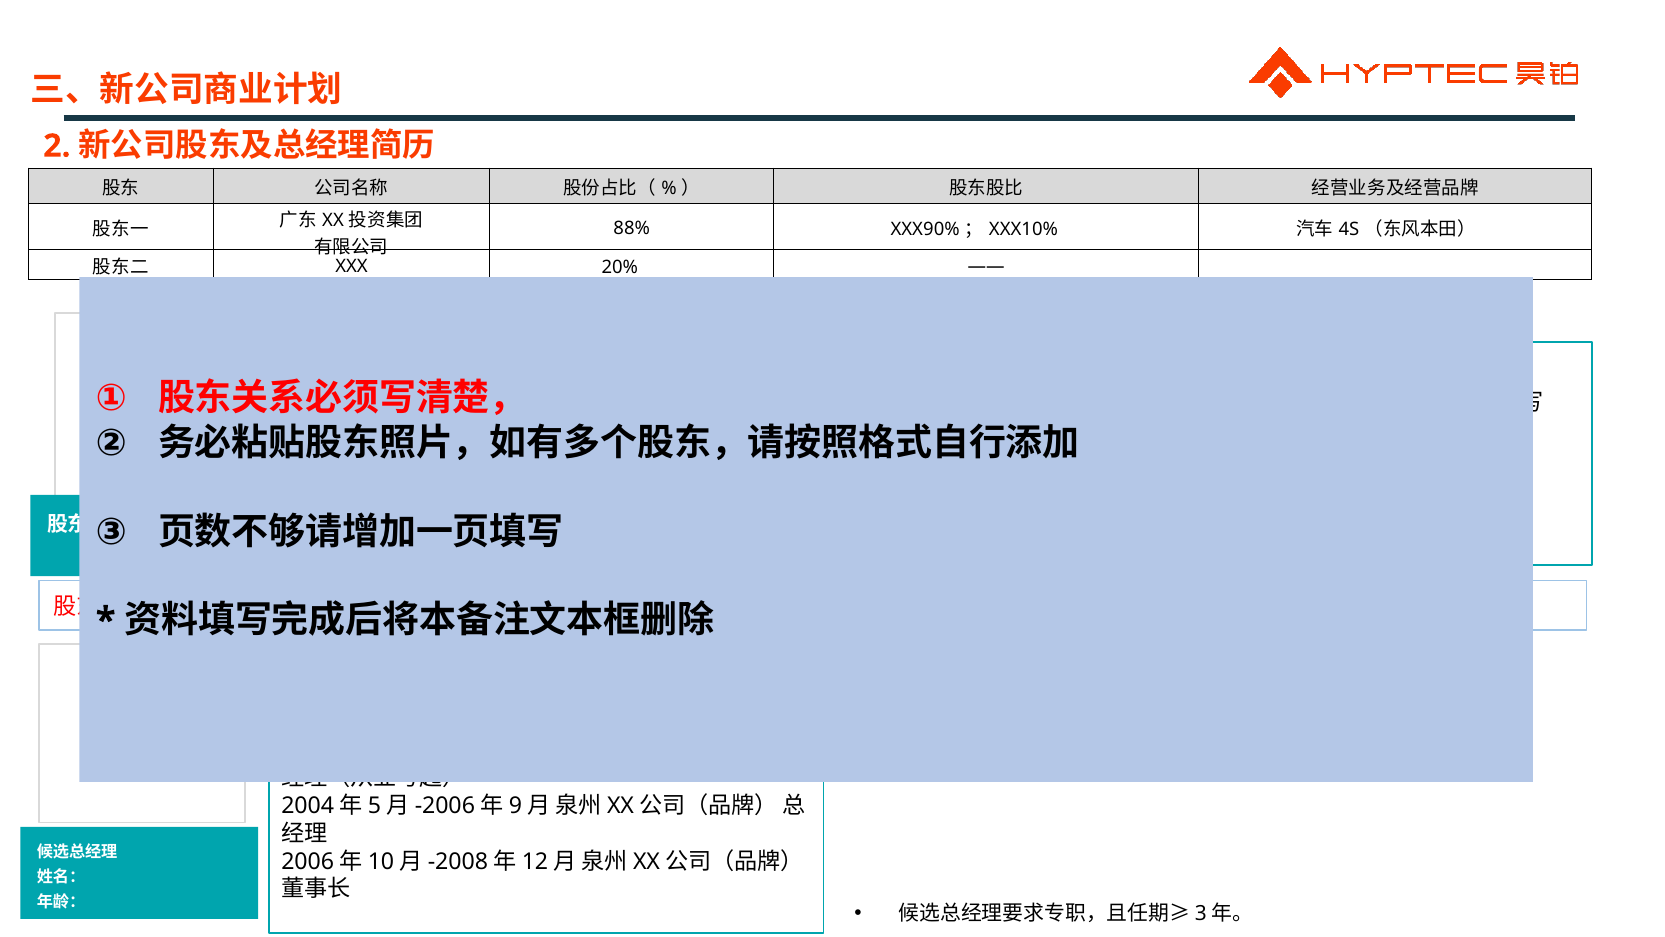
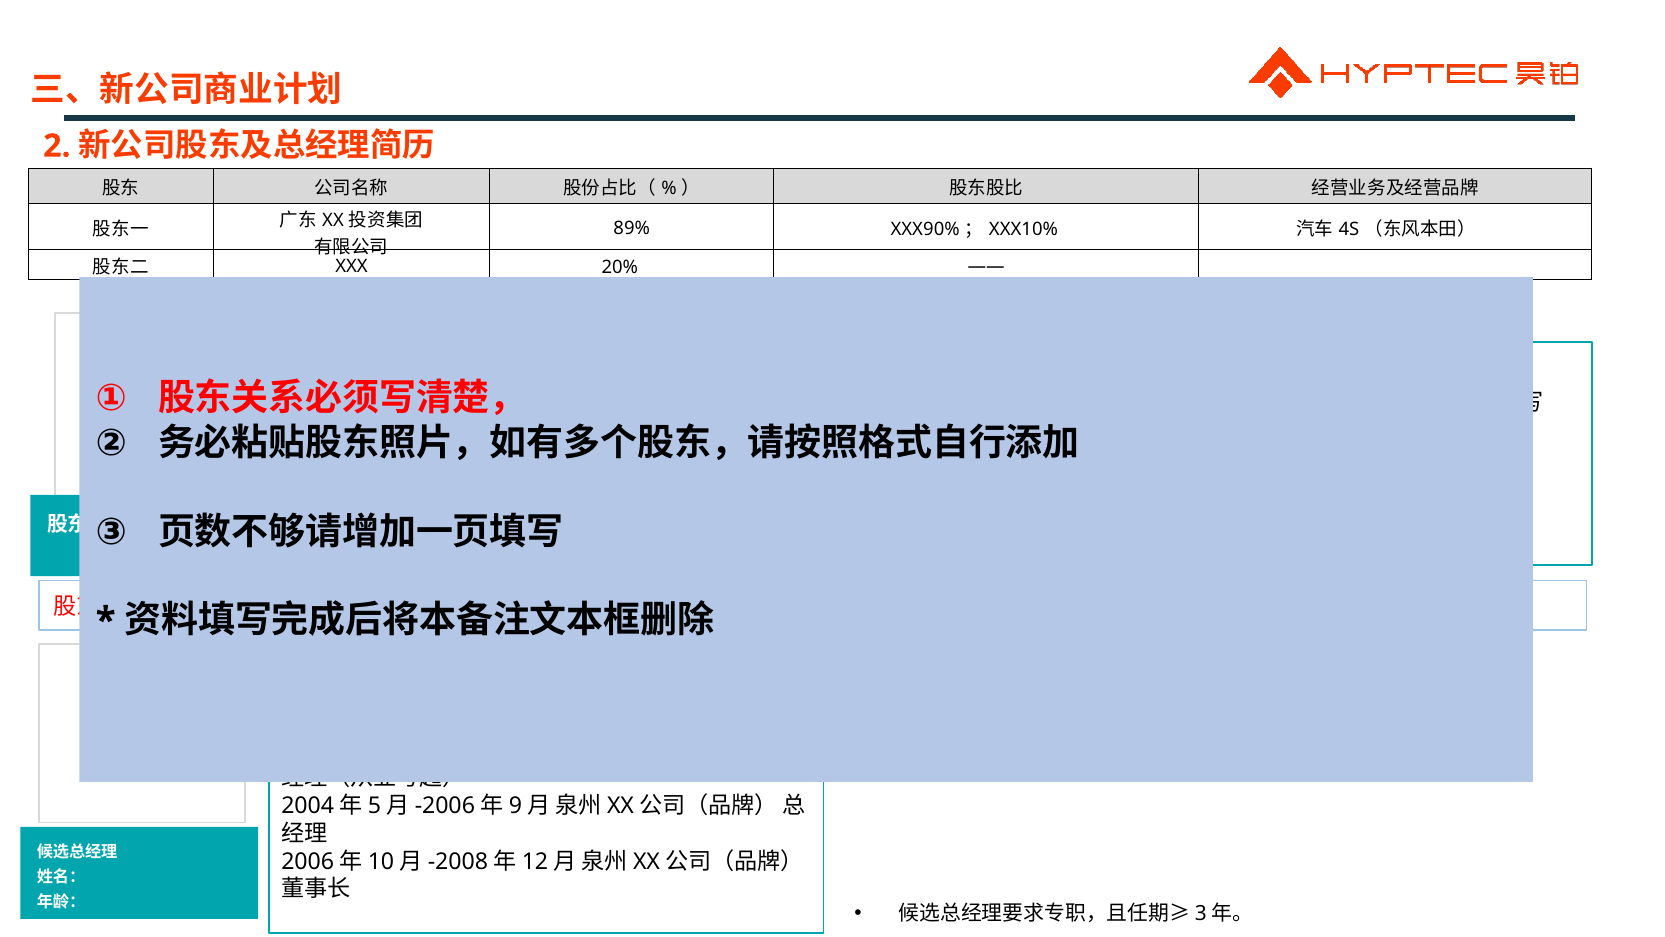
88%: 88% -> 89% (632, 228)
